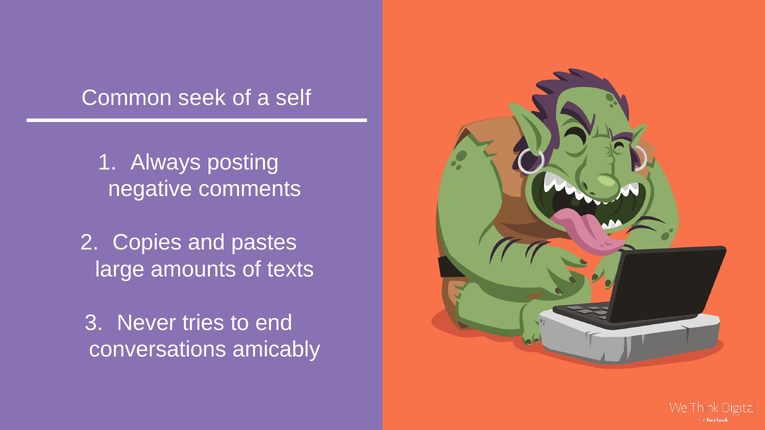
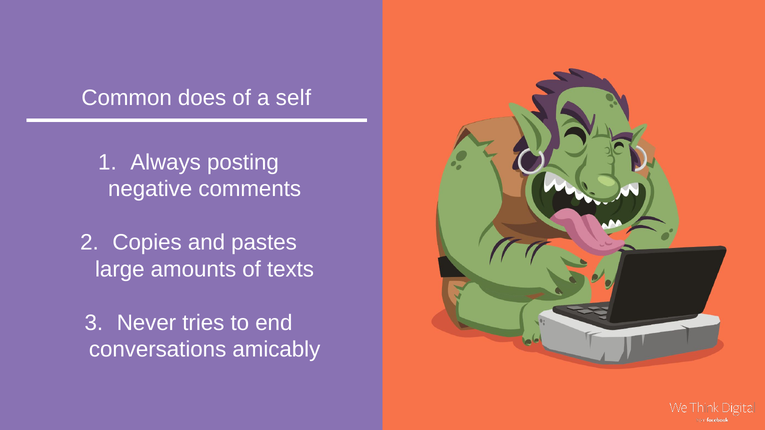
seek: seek -> does (202, 98)
